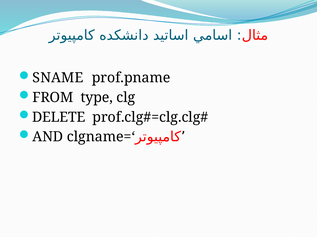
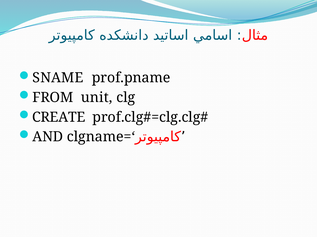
type: type -> unit (97, 98)
DELETE: DELETE -> CREATE (59, 118)
